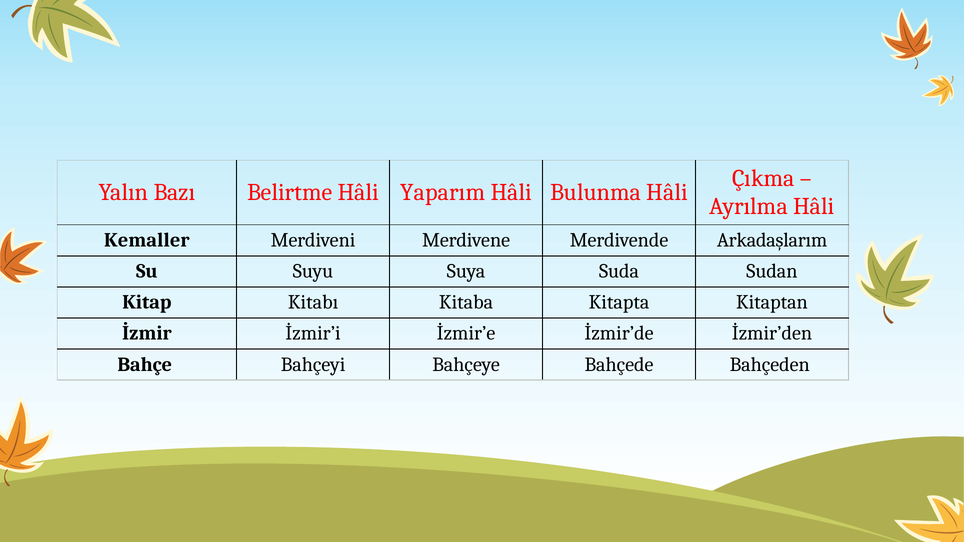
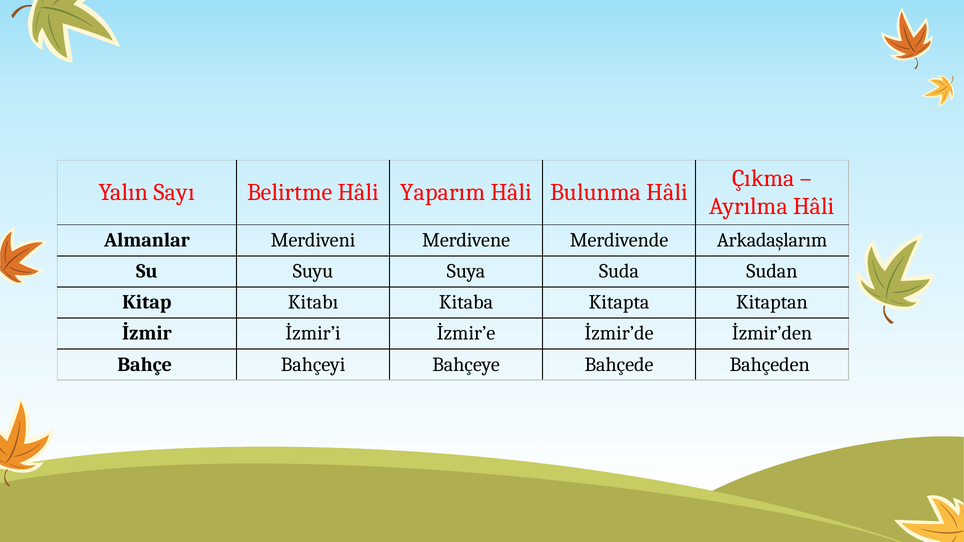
Bazı: Bazı -> Sayı (174, 192)
Kemaller: Kemaller -> Almanlar (147, 240)
